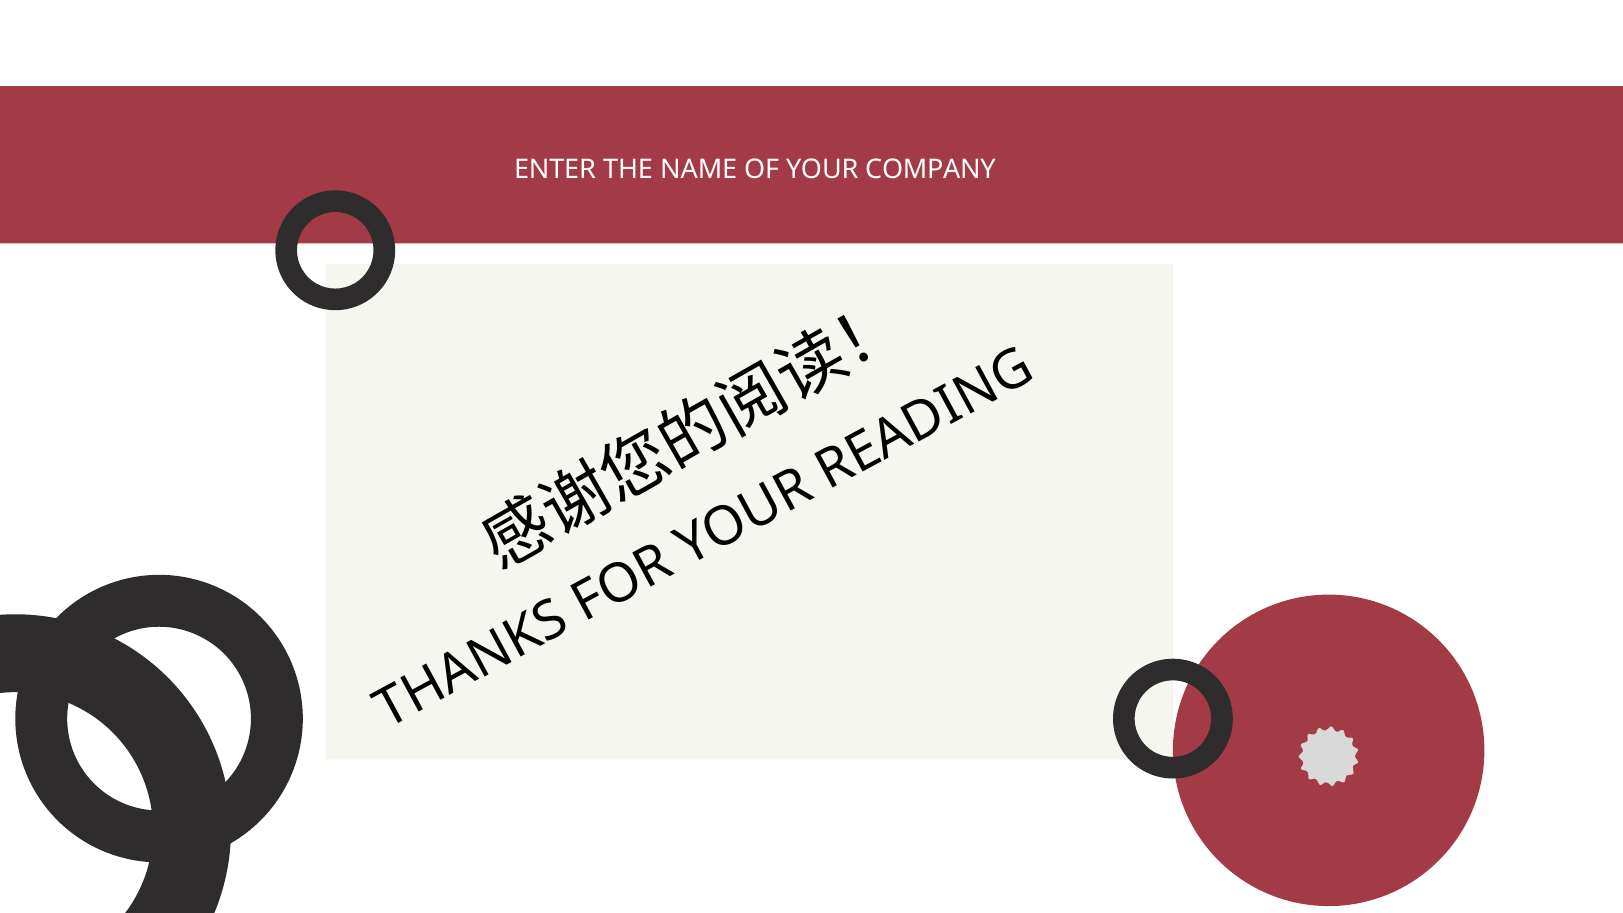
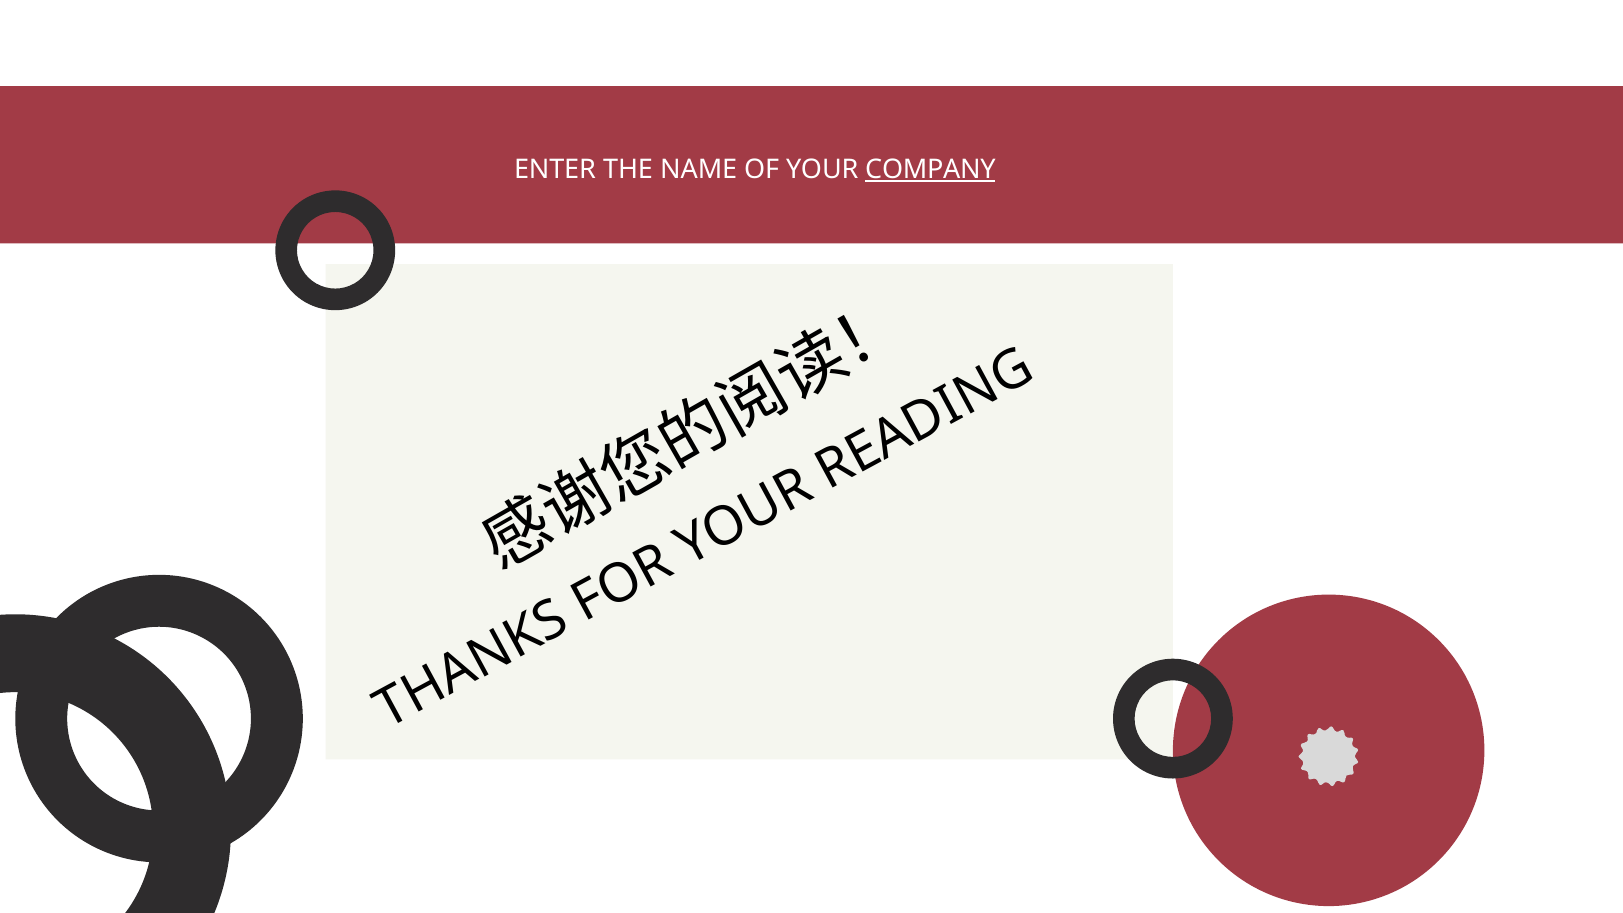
COMPANY underline: none -> present (931, 169)
